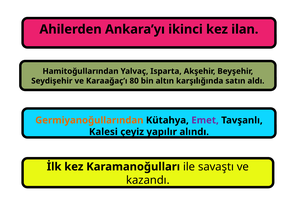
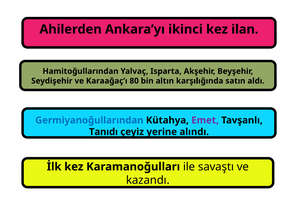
Germiyanoğullarından colour: orange -> blue (89, 120)
Kalesi: Kalesi -> Tanıdı (103, 132)
yapılır: yapılır -> yerine (162, 132)
